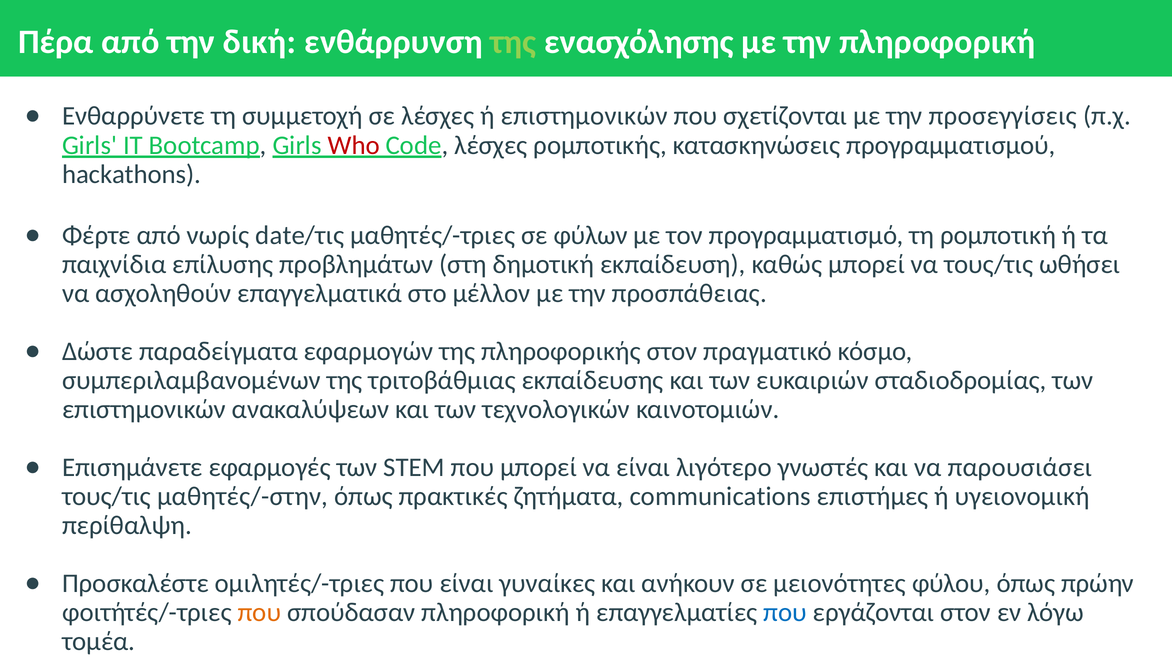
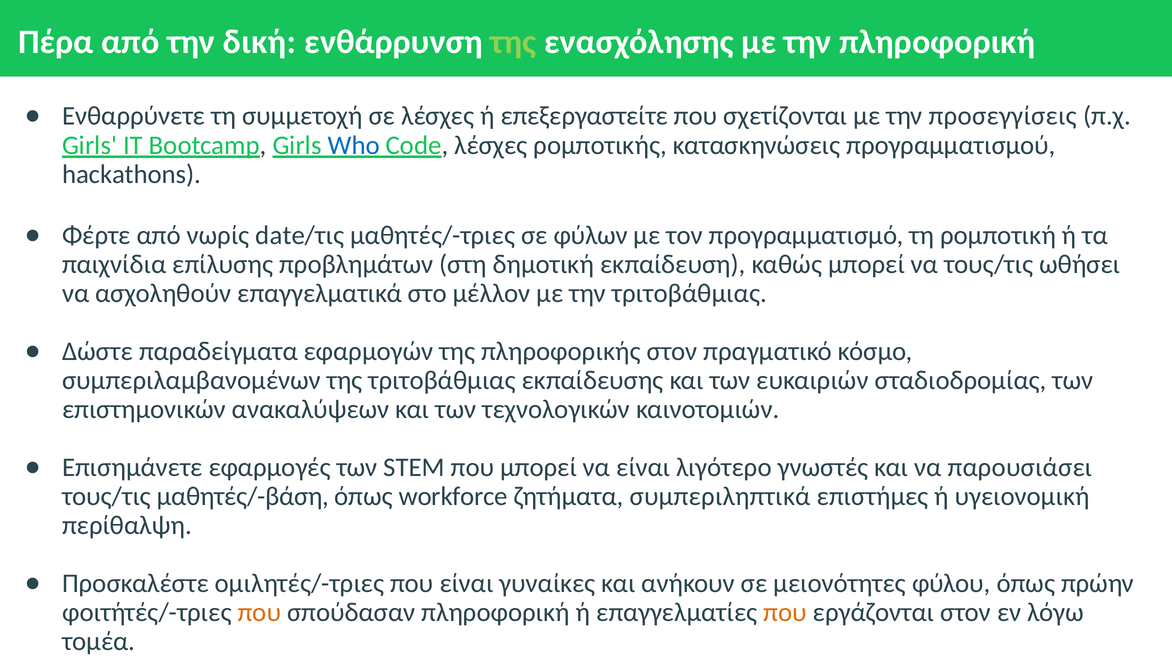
ή επιστημονικών: επιστημονικών -> επεξεργαστείτε (584, 116)
Who colour: red -> blue (354, 145)
την προσπάθειας: προσπάθειας -> τριτοβάθμιας (689, 294)
μαθητές/-στην: μαθητές/-στην -> μαθητές/-βάση (243, 497)
πρακτικές: πρακτικές -> workforce (453, 497)
communications: communications -> συμπεριληπτικά (720, 497)
που colour: blue -> orange (785, 613)
